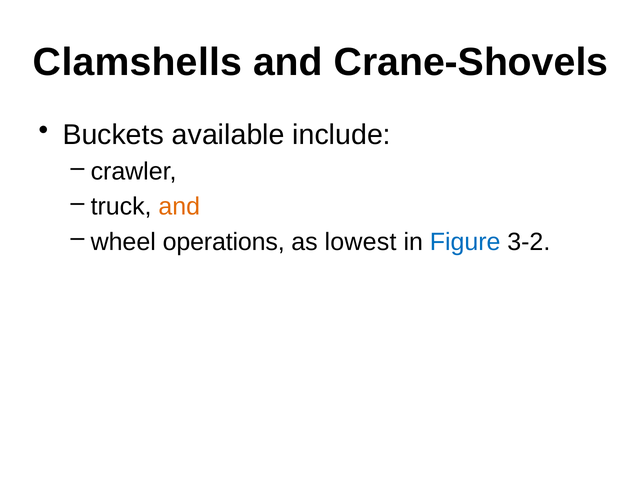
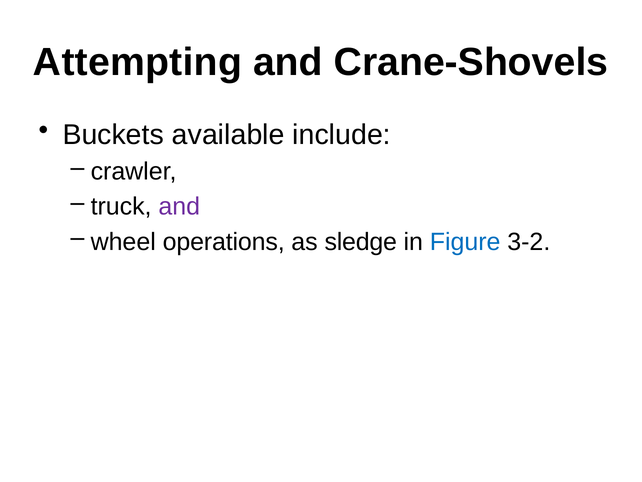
Clamshells: Clamshells -> Attempting (137, 62)
and colour: orange -> purple (179, 207)
lowest: lowest -> sledge (361, 242)
